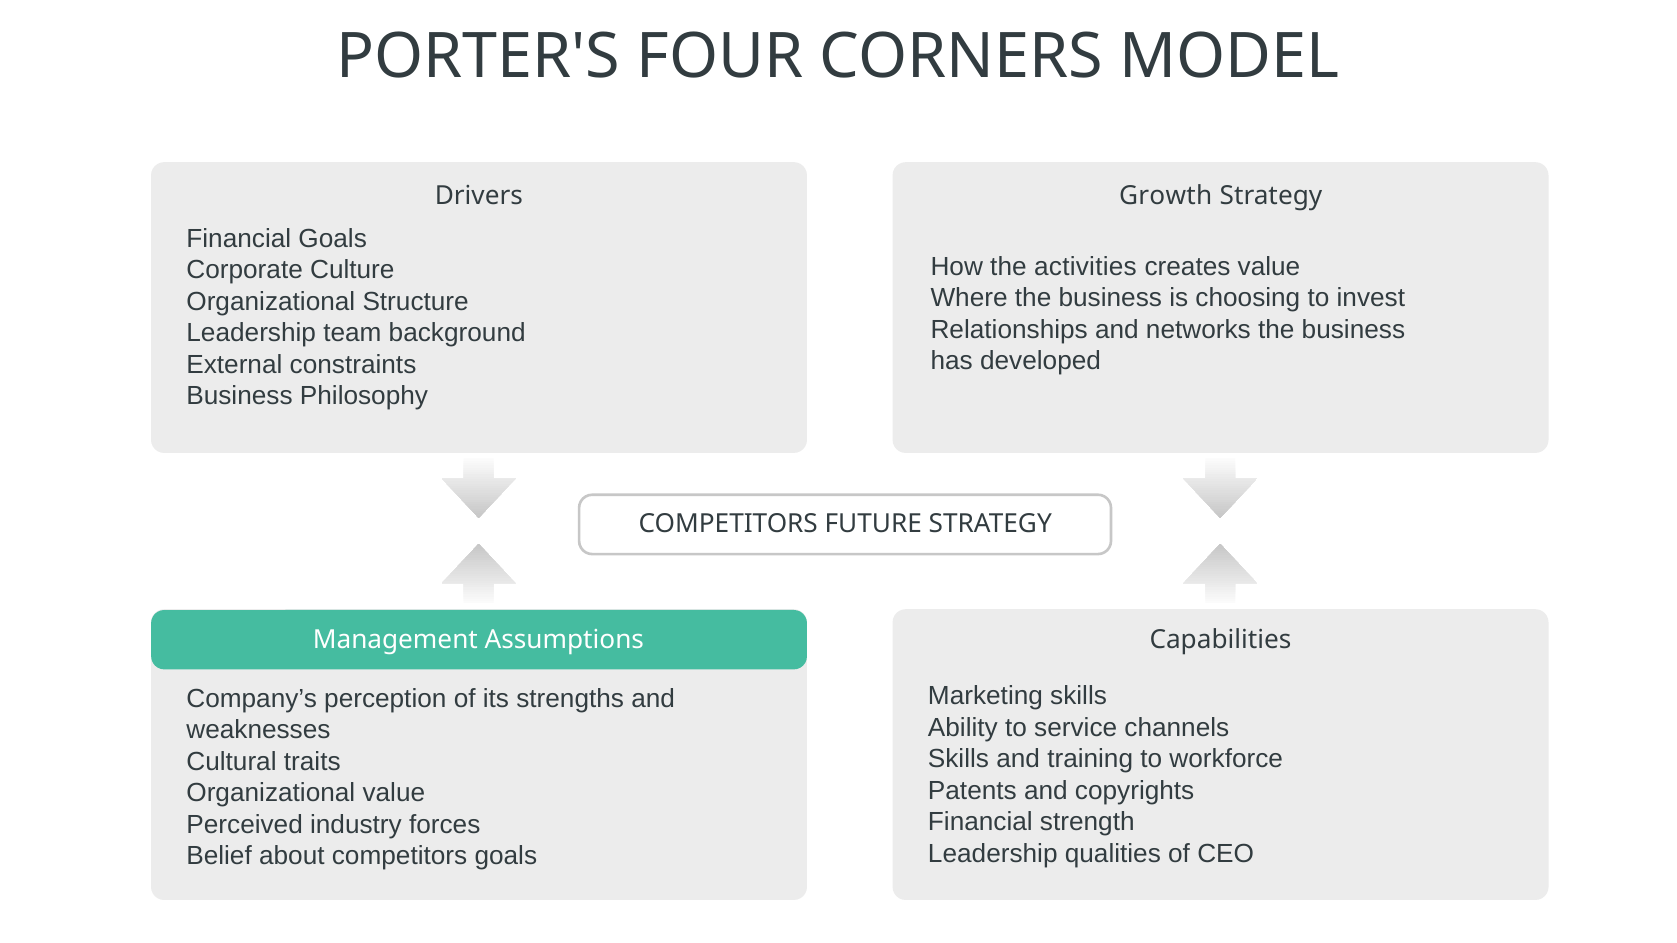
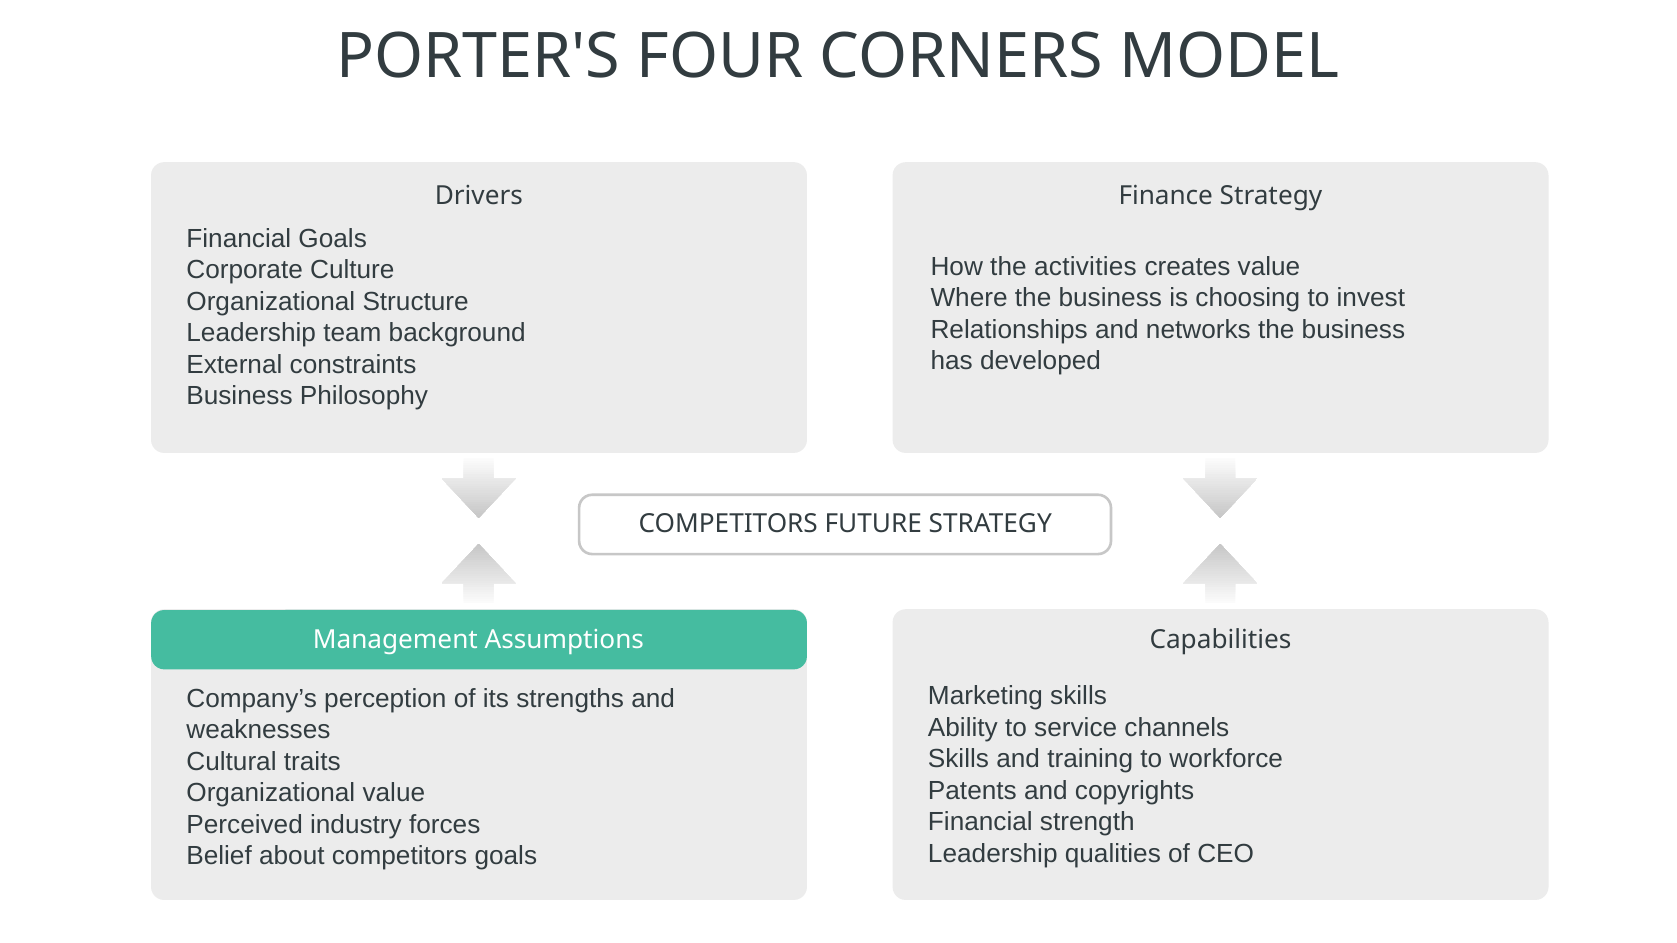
Growth: Growth -> Finance (1166, 195)
